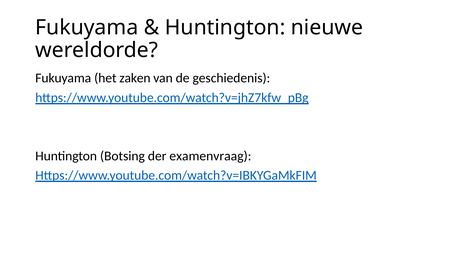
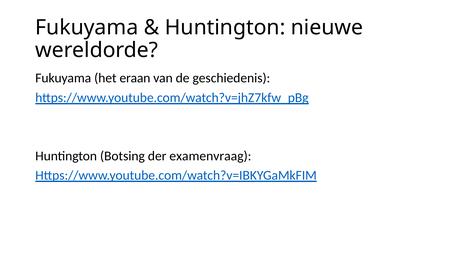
zaken: zaken -> eraan (135, 78)
